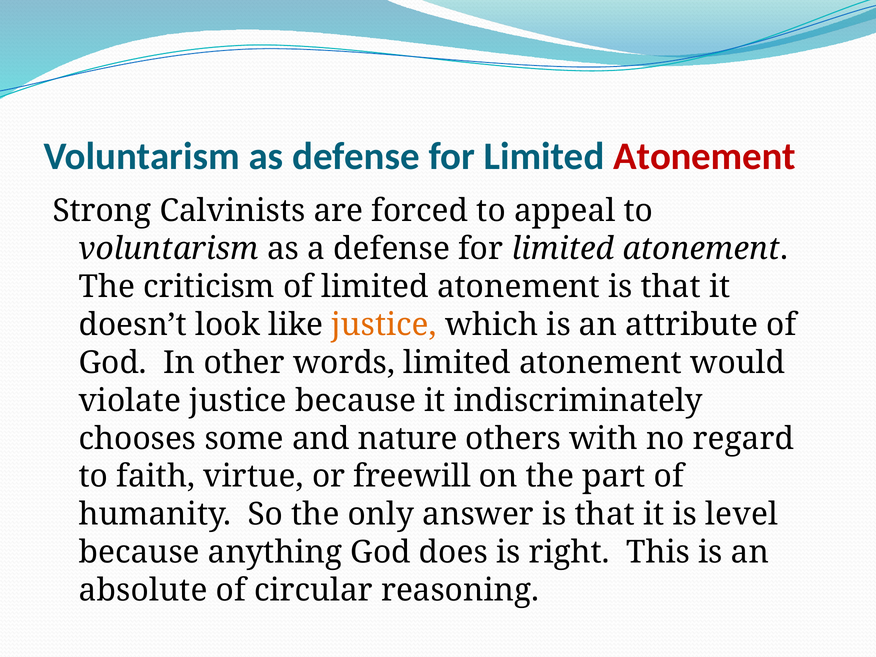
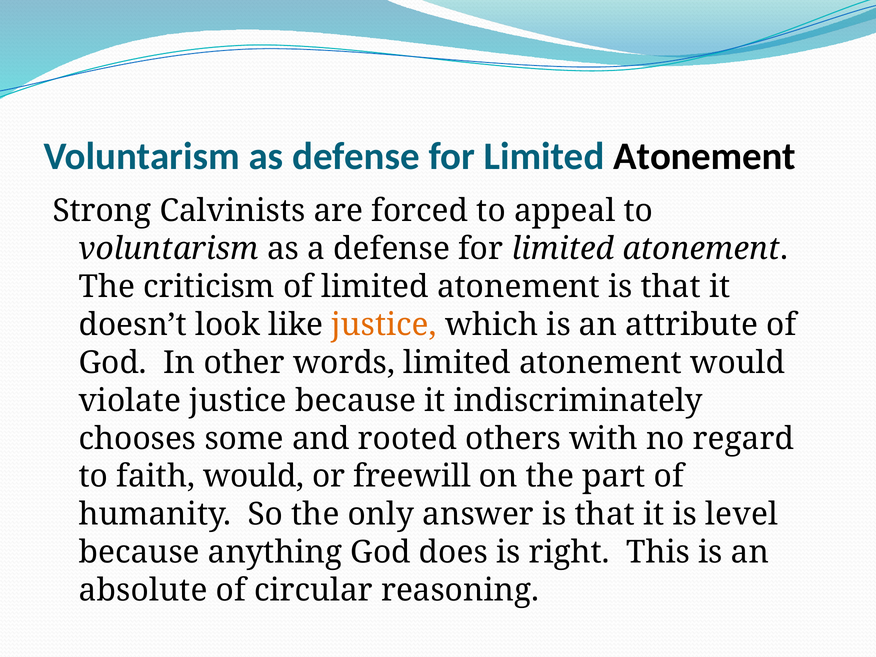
Atonement colour: red -> black (705, 156)
nature: nature -> rooted (408, 439)
faith virtue: virtue -> would (254, 477)
